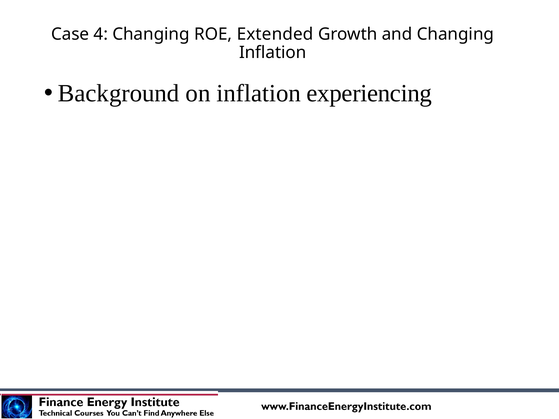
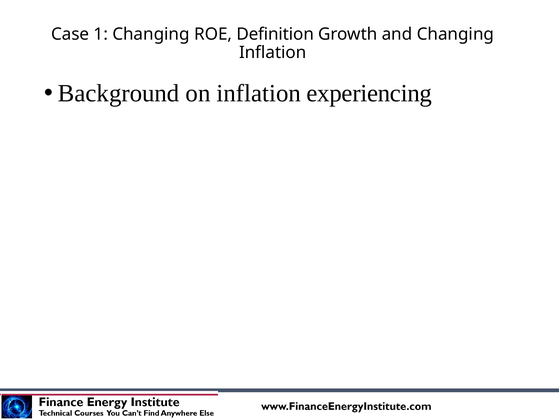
4: 4 -> 1 (101, 34)
Extended: Extended -> Definition (275, 34)
